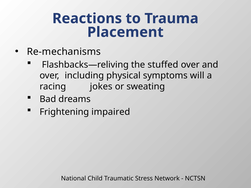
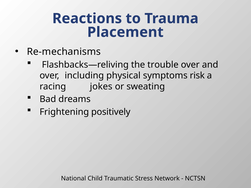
stuffed: stuffed -> trouble (163, 65)
will: will -> risk (197, 76)
impaired: impaired -> positively (111, 112)
